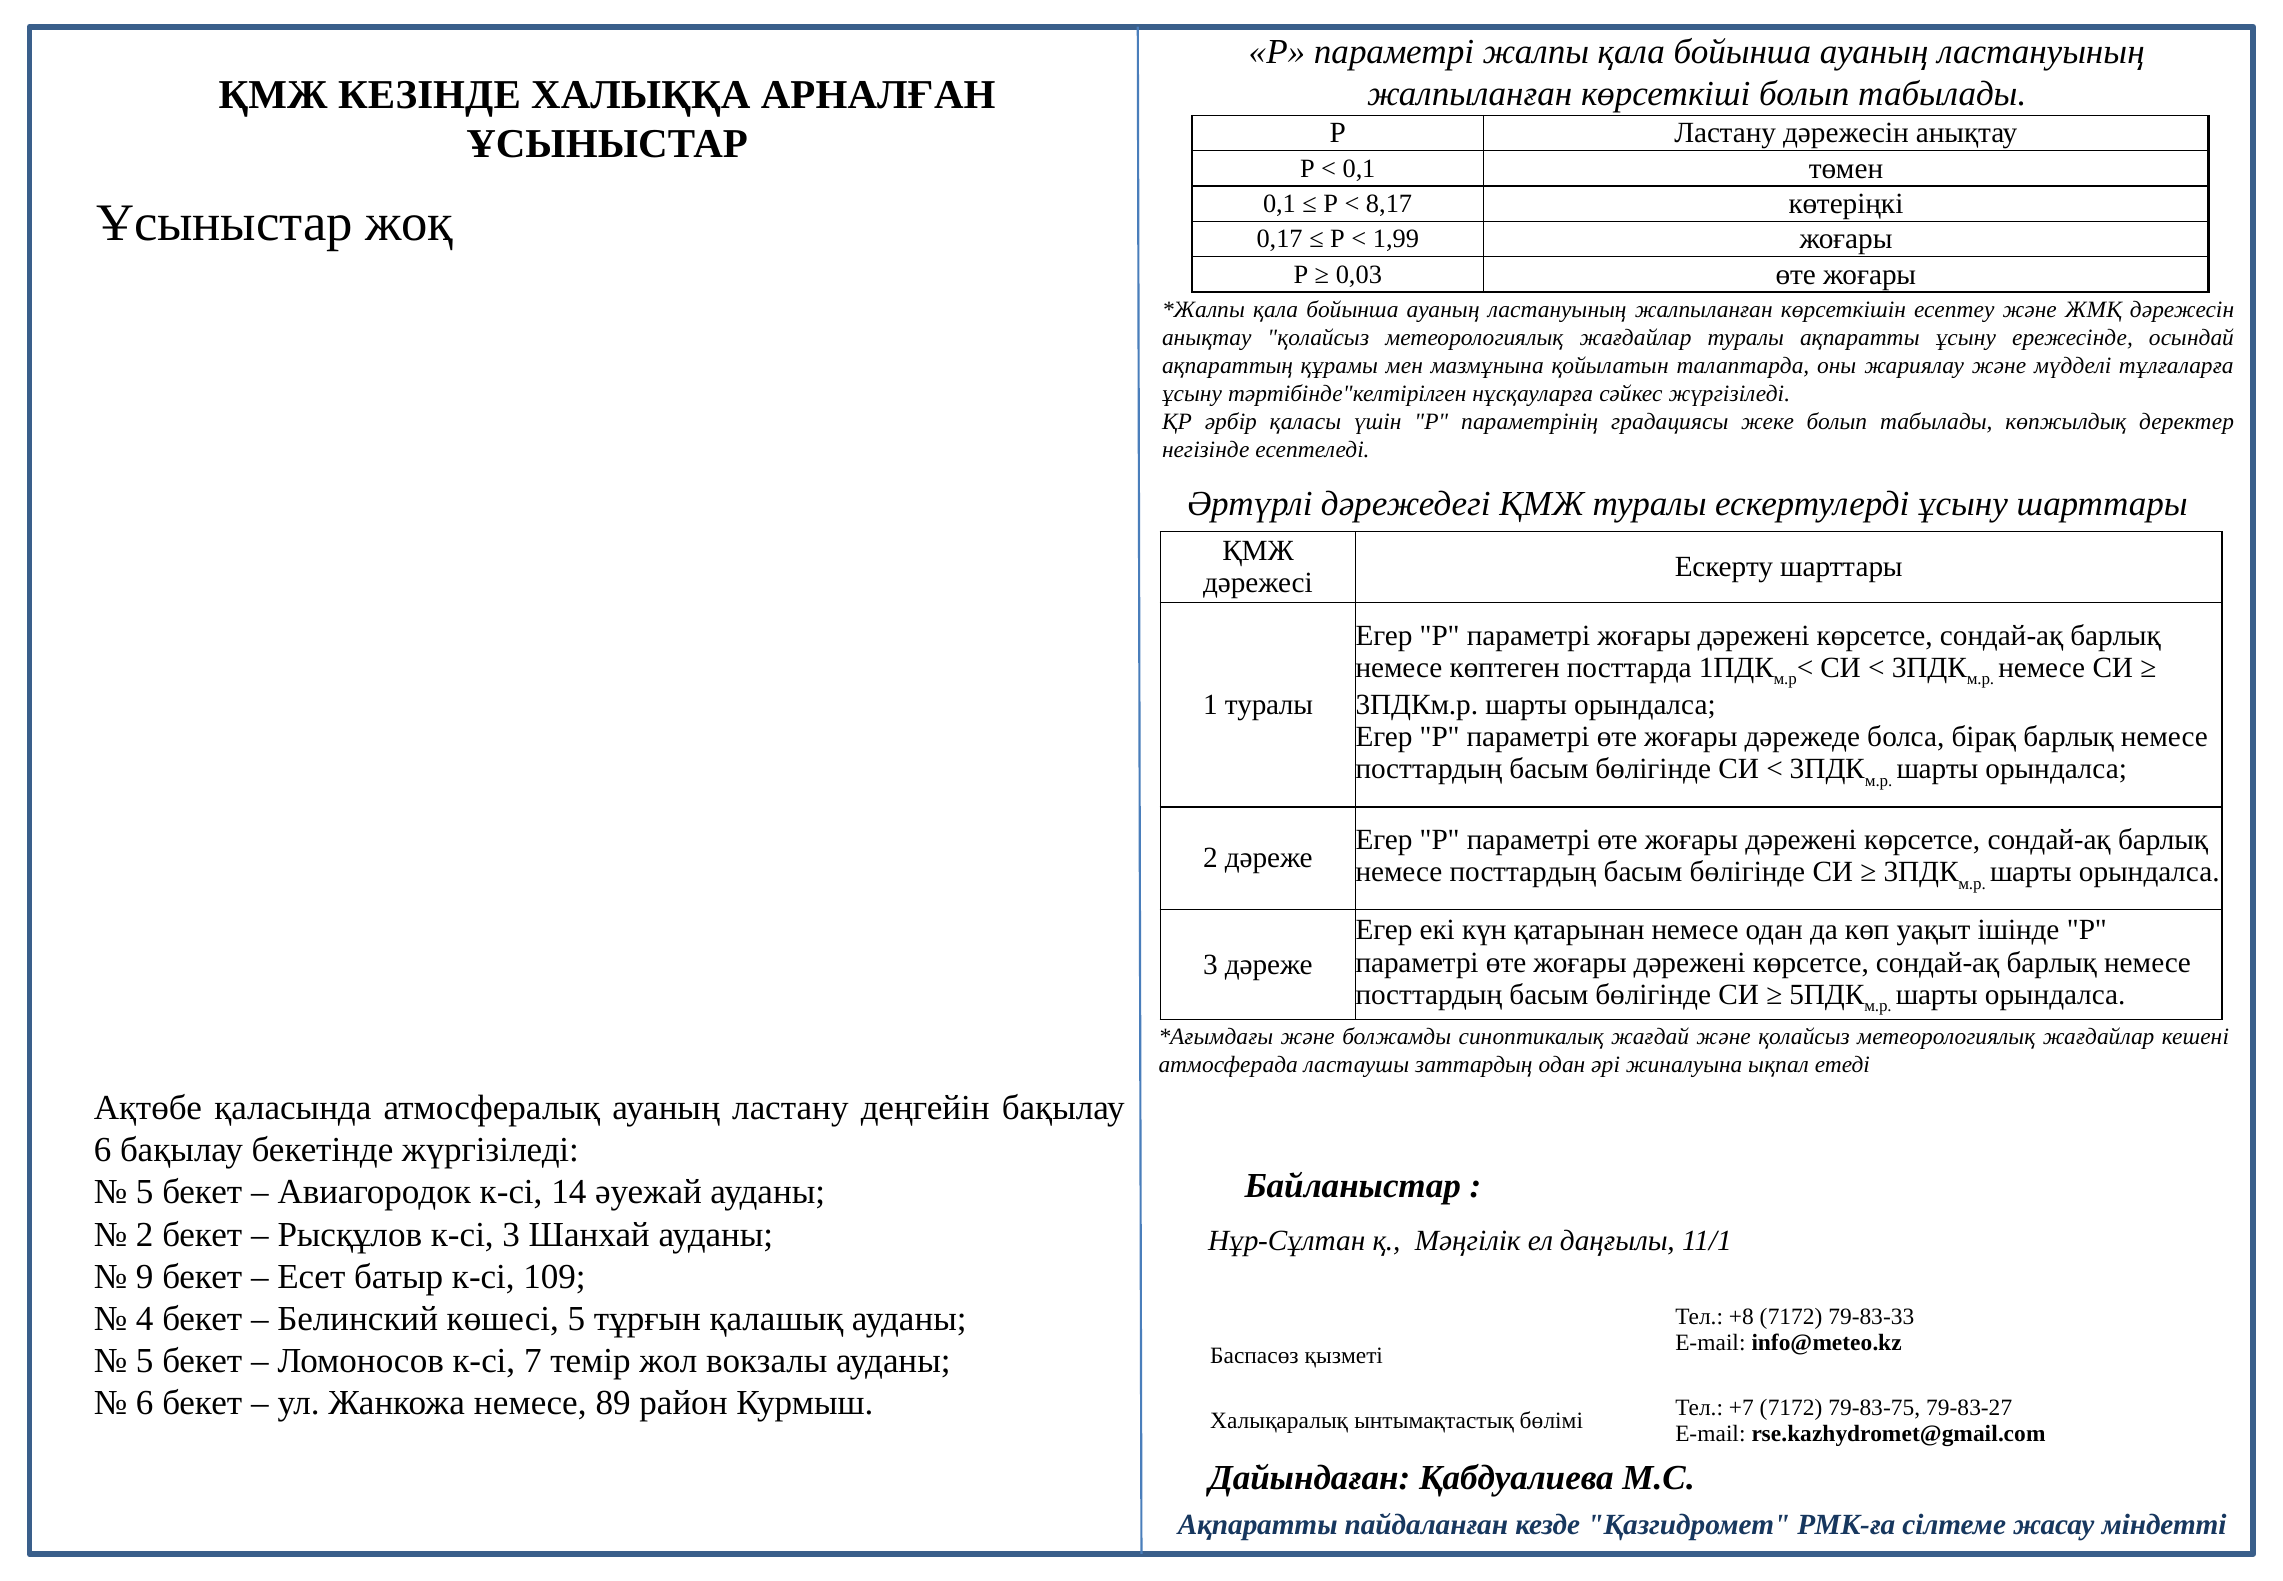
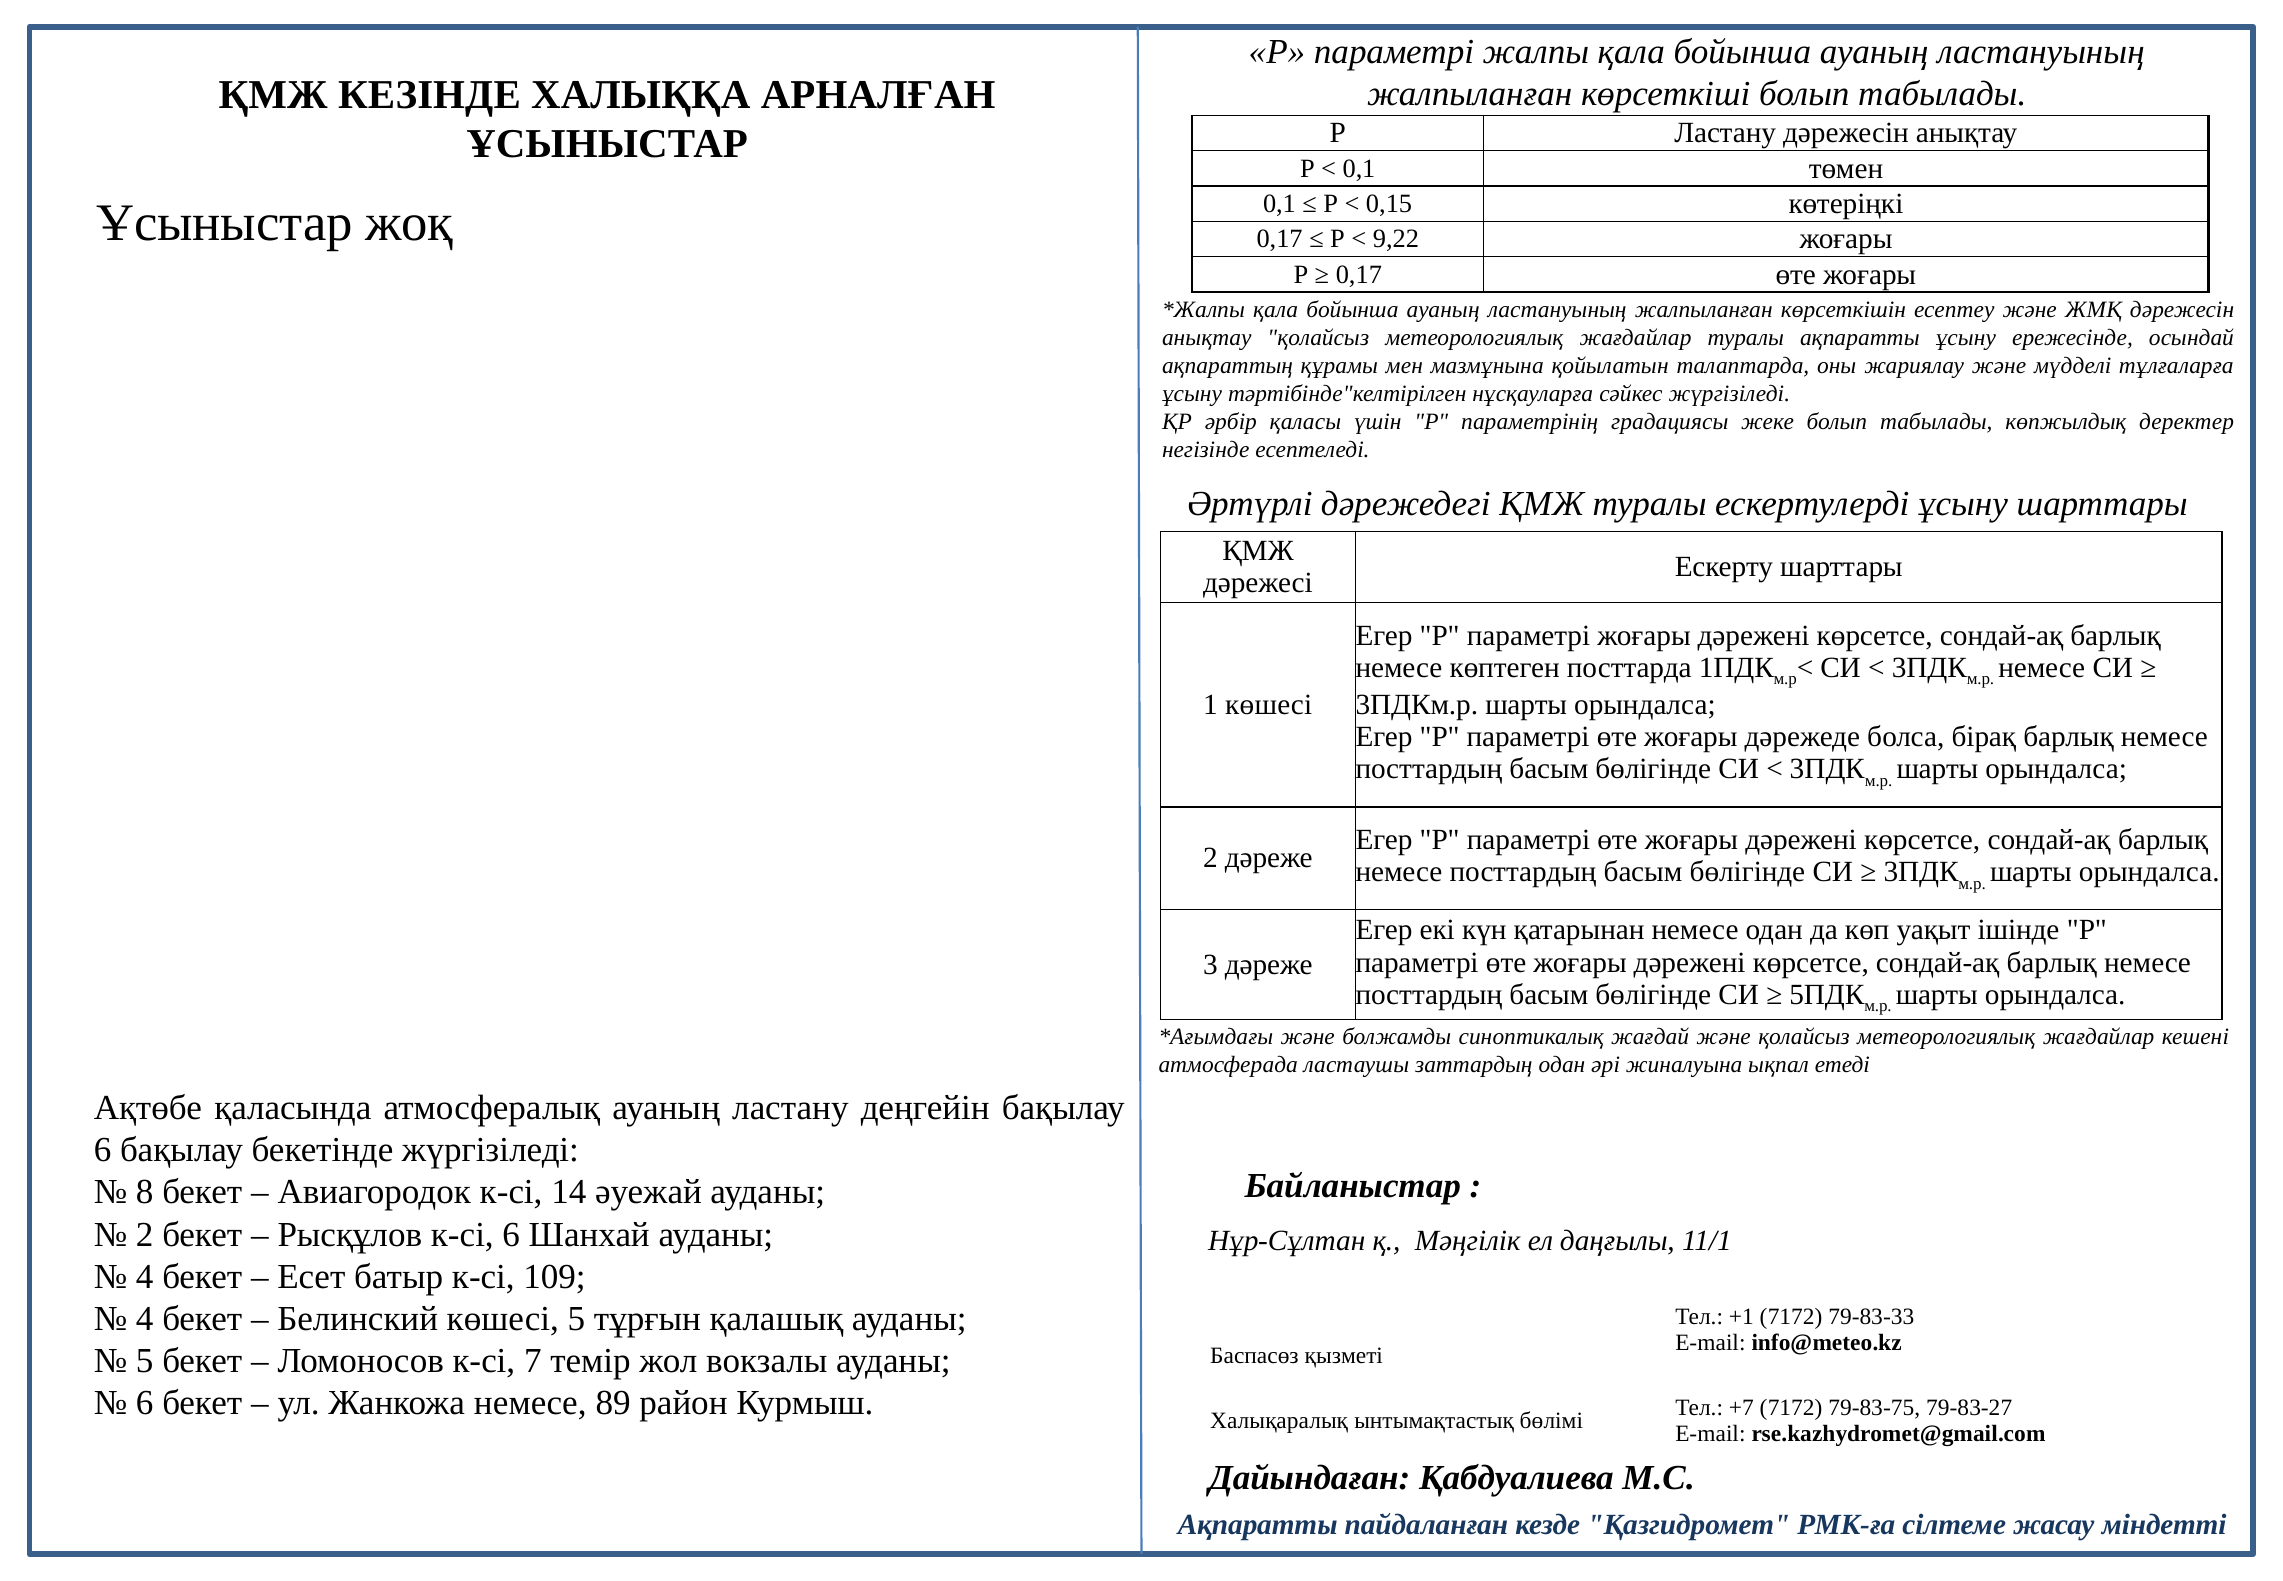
8,17: 8,17 -> 0,15 (1389, 204)
1,99: 1,99 -> 9,22 (1396, 239)
0,03: 0,03 -> 0,17 (1359, 274)
1 туралы: туралы -> көшесі (1269, 705)
5: 5 -> 8 (145, 1192)
к-сі 3: 3 -> 6 (511, 1234)
9: 9 -> 4 (145, 1276)
+8: +8 -> +1 (1741, 1316)
